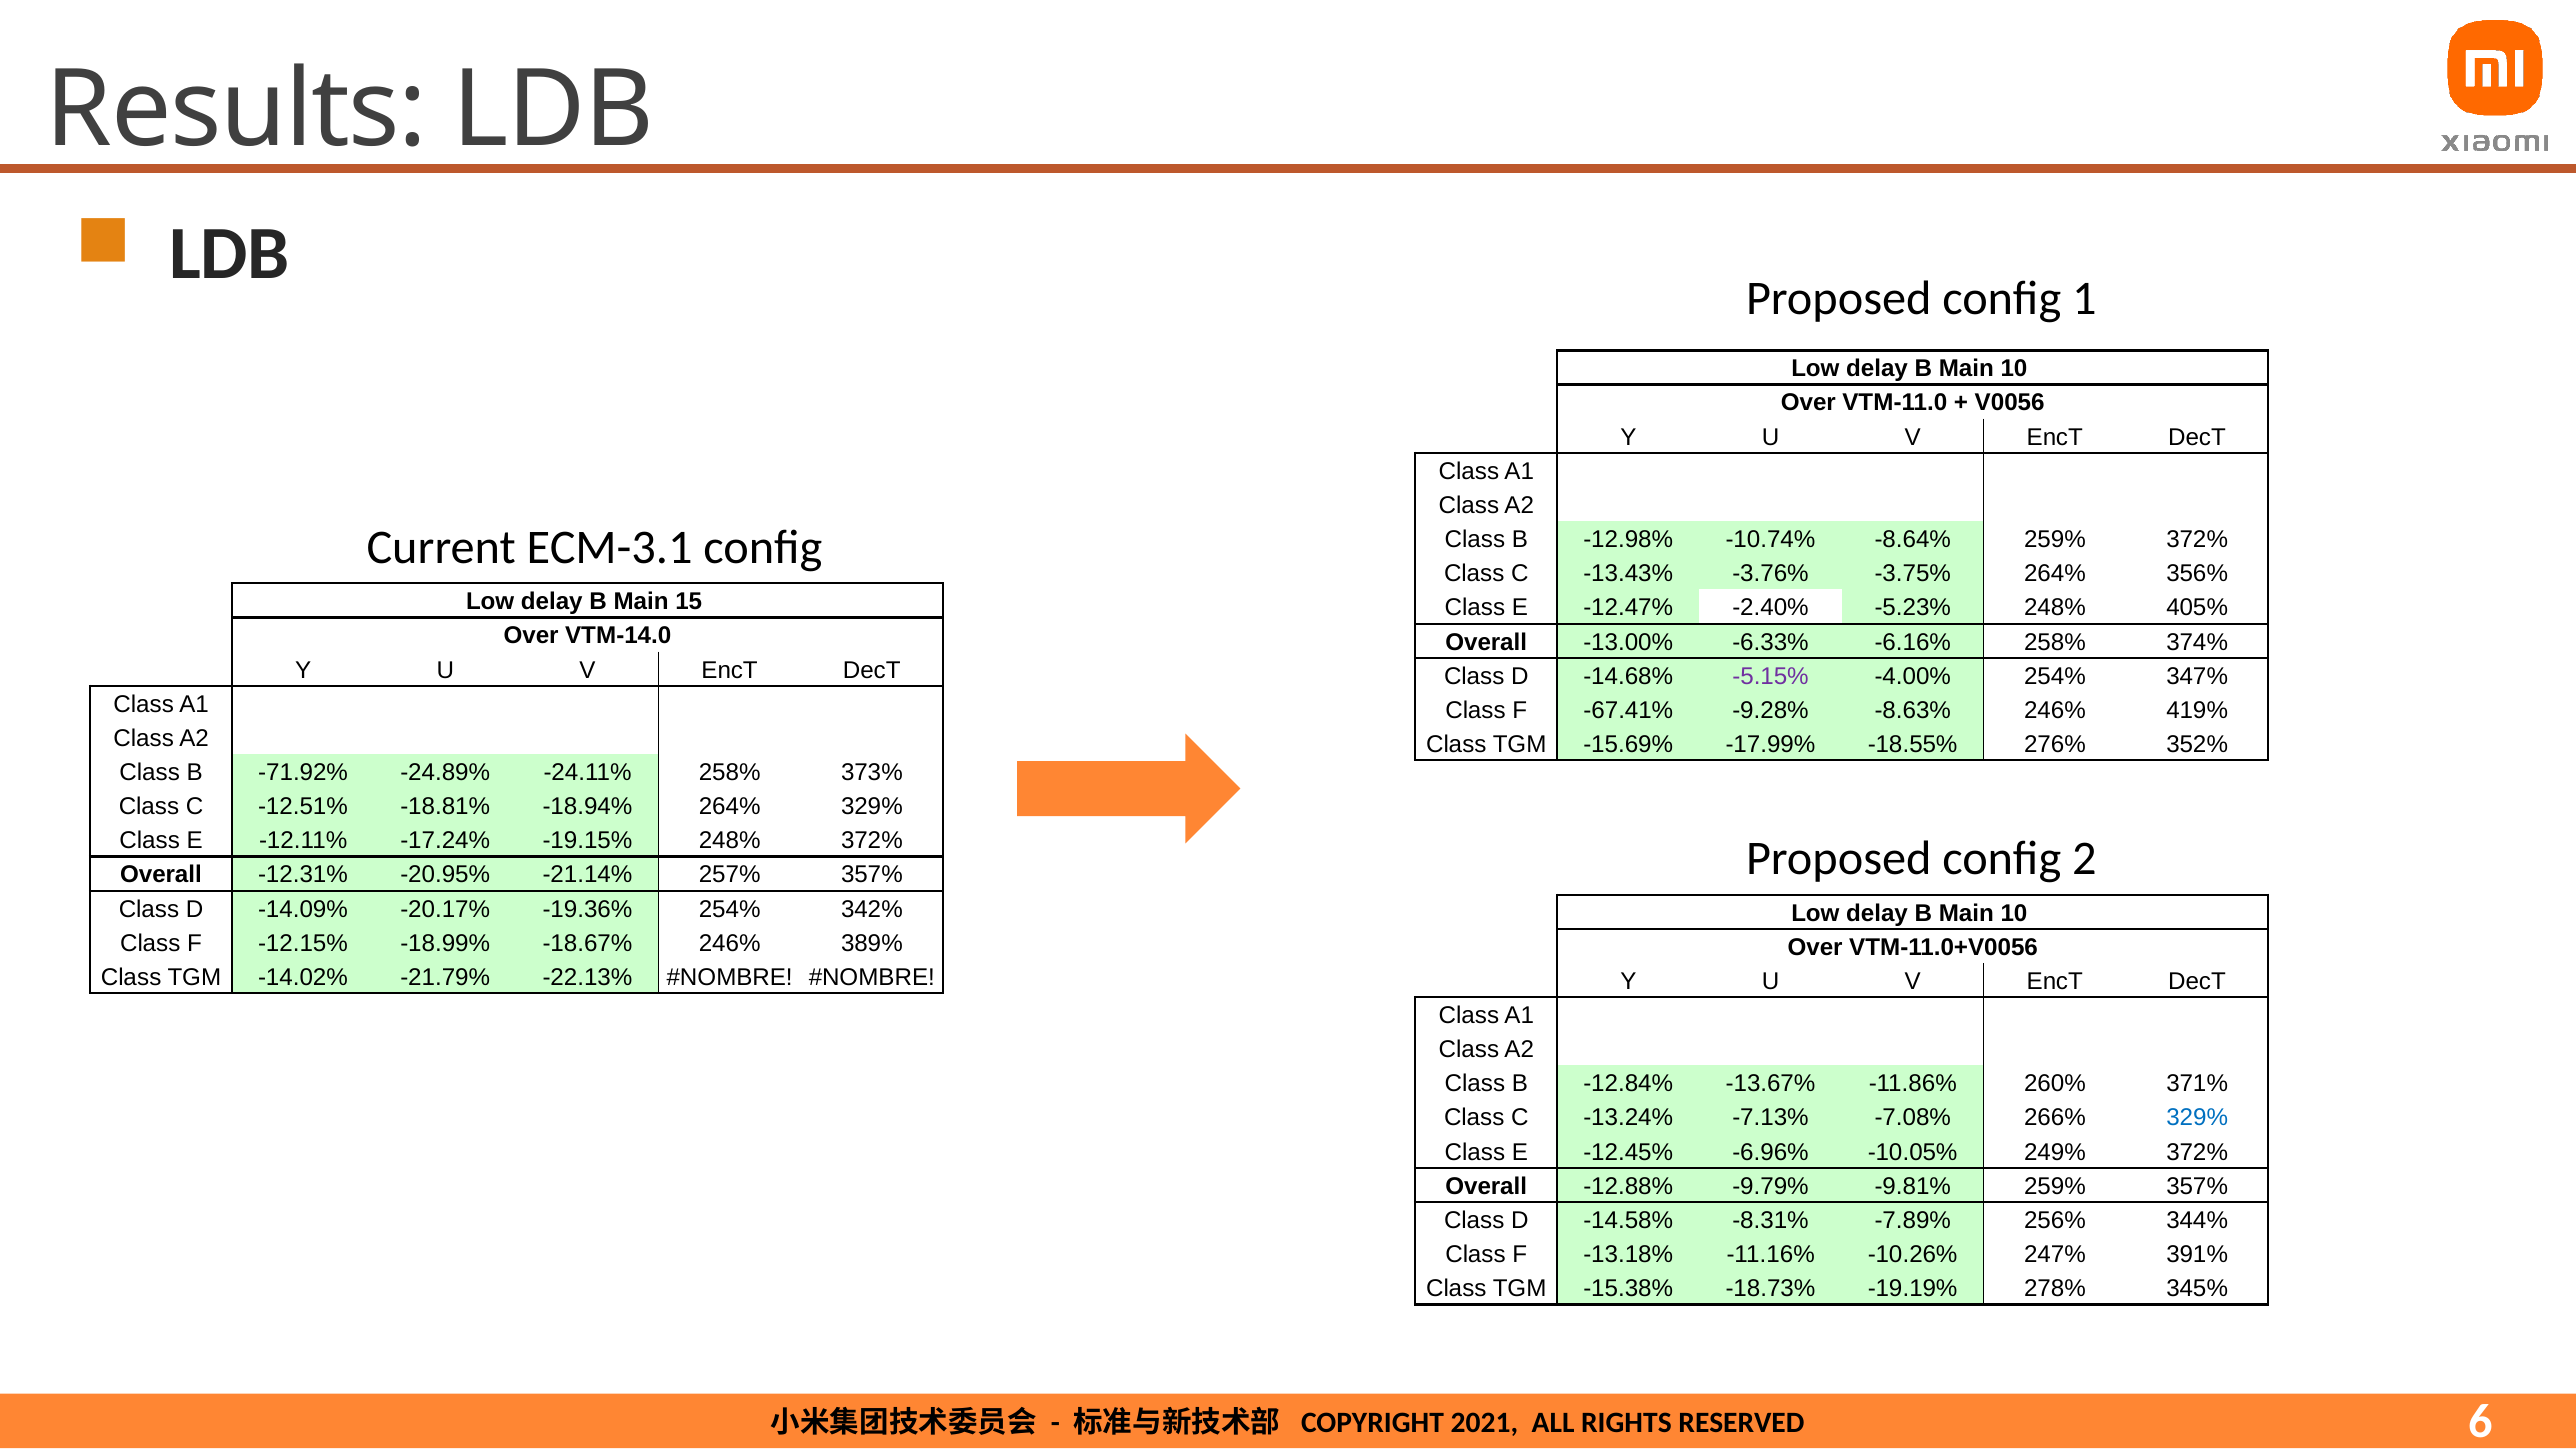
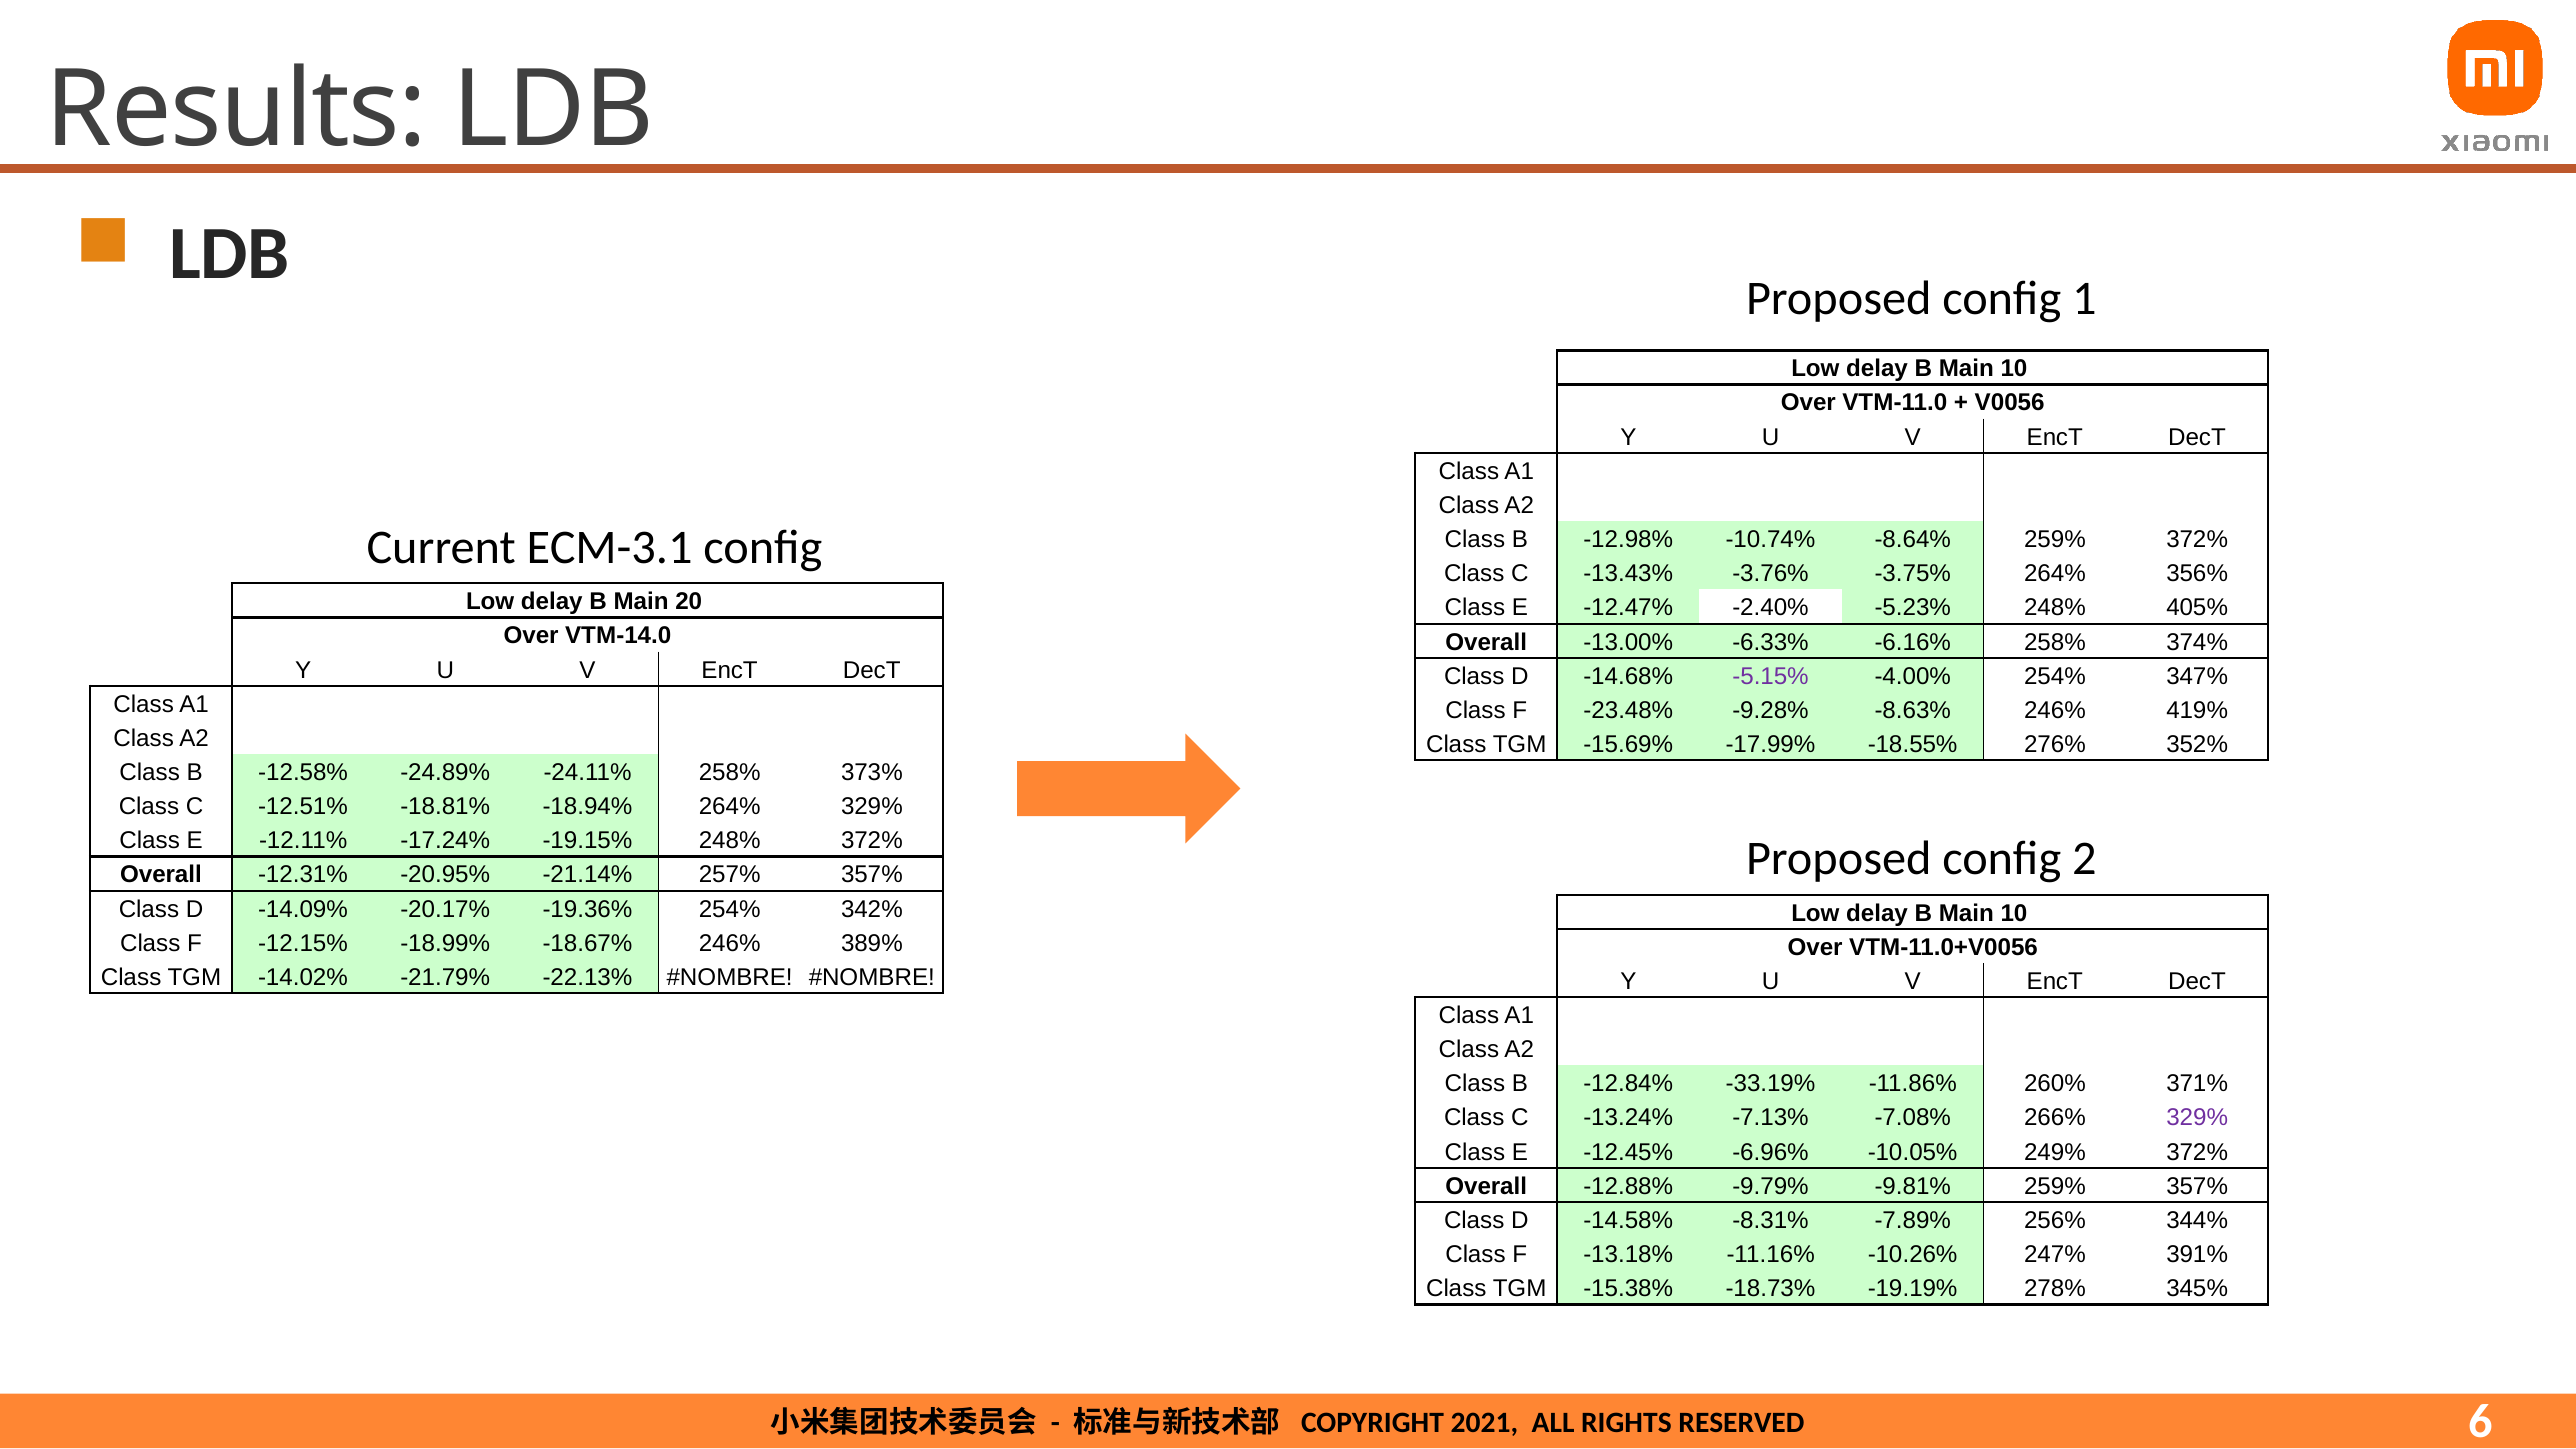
15: 15 -> 20 (689, 602)
-67.41%: -67.41% -> -23.48% (1628, 710)
-71.92%: -71.92% -> -12.58% (303, 772)
-13.67%: -13.67% -> -33.19% (1771, 1084)
329% colour: blue -> purple (2197, 1118)
